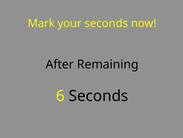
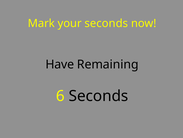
After: After -> Have (60, 64)
